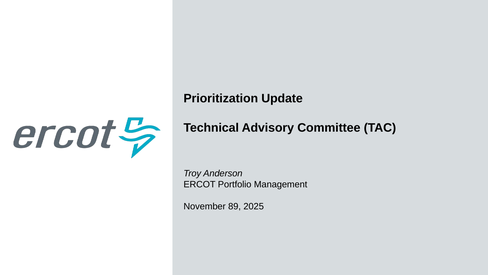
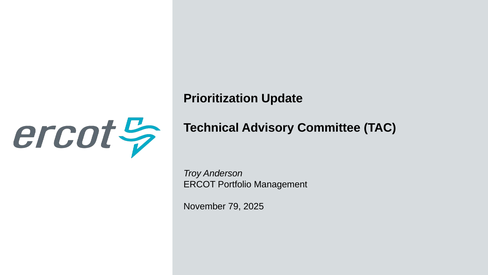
89: 89 -> 79 (235, 206)
